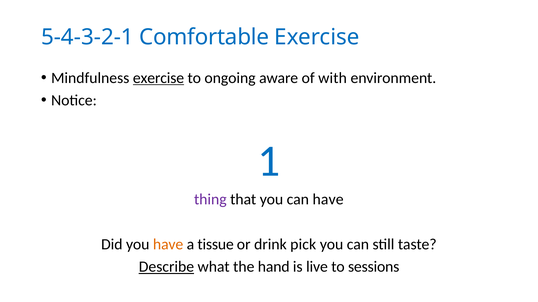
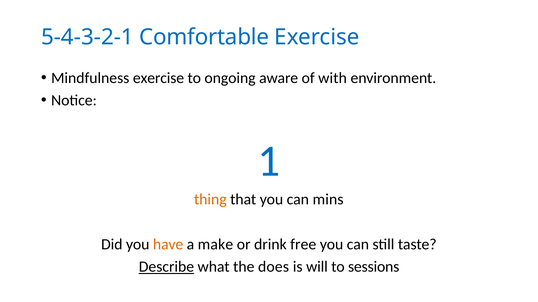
exercise underline: present -> none (159, 78)
thing colour: purple -> orange (210, 200)
can have: have -> mins (328, 200)
tissue: tissue -> make (215, 245)
pick: pick -> free (303, 245)
hand: hand -> does (274, 267)
live: live -> will (317, 267)
